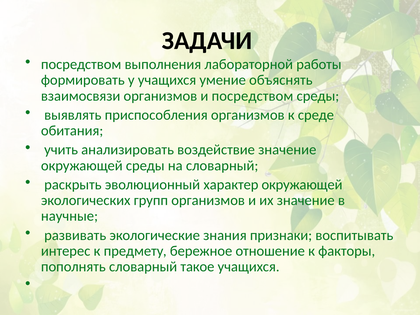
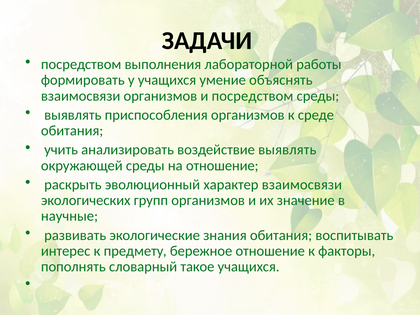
воздействие значение: значение -> выявлять (287, 150)
на словарный: словарный -> отношение (222, 166)
характер окружающей: окружающей -> взаимосвязи (302, 185)
знания признаки: признаки -> обитания (281, 235)
